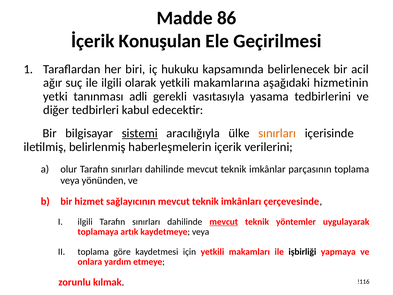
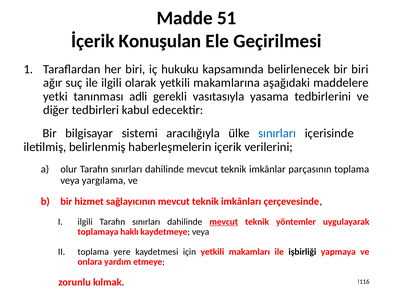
86: 86 -> 51 (227, 18)
bir acil: acil -> biri (360, 69)
hizmetinin: hizmetinin -> maddelere (341, 83)
sistemi underline: present -> none (140, 133)
sınırları colour: orange -> blue (277, 133)
yönünden: yönünden -> yargılama (104, 180)
artık: artık -> haklı (129, 232)
göre: göre -> yere (122, 252)
